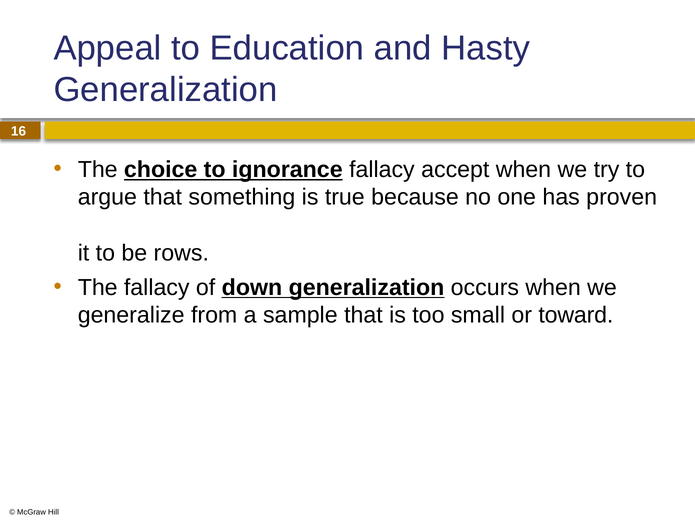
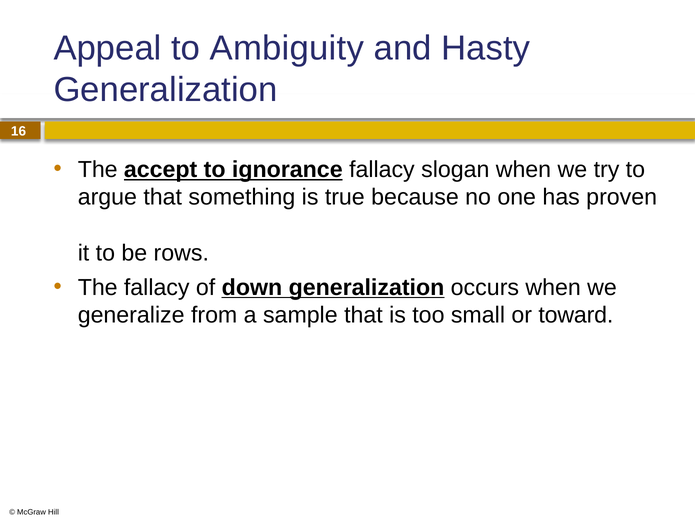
Education: Education -> Ambiguity (287, 48)
choice: choice -> accept (161, 170)
accept: accept -> slogan (455, 170)
